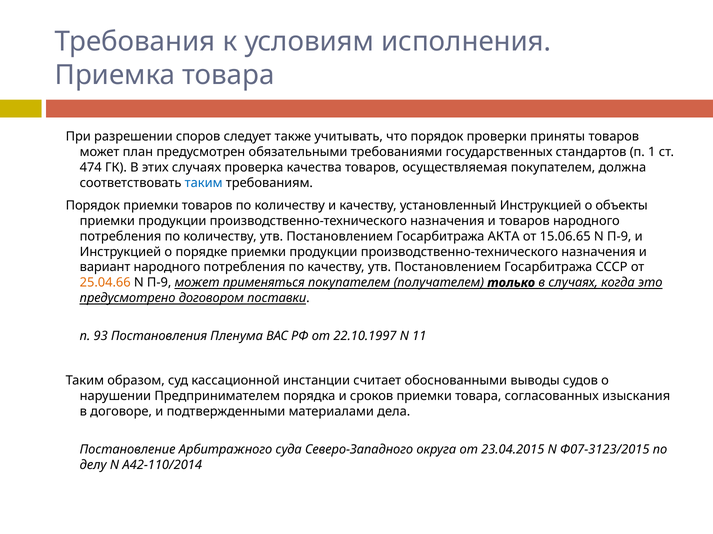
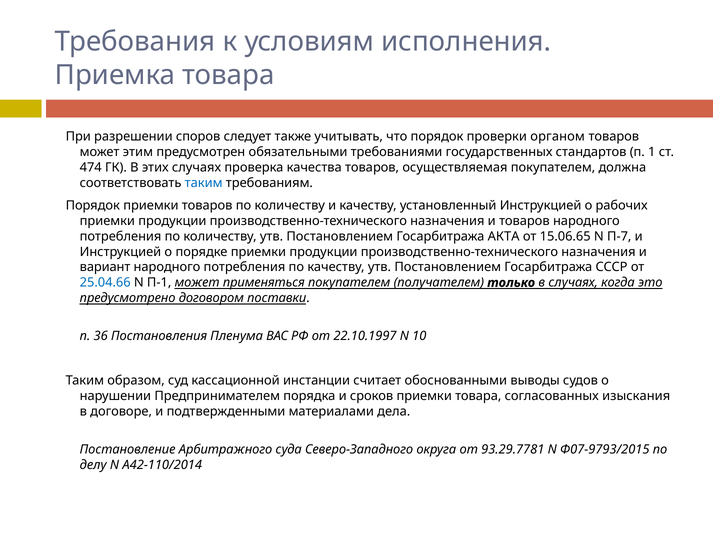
приняты: приняты -> органом (558, 137)
план: план -> этим (138, 152)
объекты: объекты -> рабочих (622, 206)
15.06.65 N П-9: П-9 -> П-7 (619, 237)
25.04.66 colour: orange -> blue (105, 283)
П-9: П-9 -> П-1 (159, 283)
93: 93 -> 36 (101, 336)
11: 11 -> 10 (419, 336)
23.04.2015: 23.04.2015 -> 93.29.7781 (513, 450)
Ф07-3123/2015: Ф07-3123/2015 -> Ф07-9793/2015 (605, 450)
